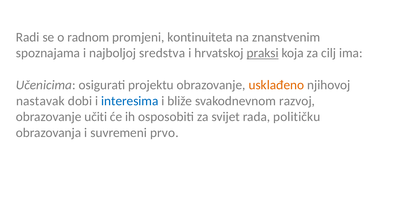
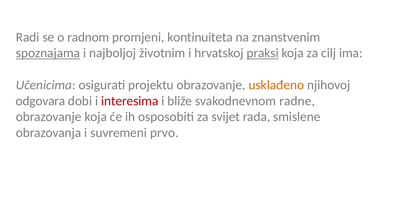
spoznajama underline: none -> present (48, 53)
sredstva: sredstva -> životnim (162, 53)
nastavak: nastavak -> odgovara (41, 101)
interesima colour: blue -> red (130, 101)
razvoj: razvoj -> radne (297, 101)
obrazovanje učiti: učiti -> koja (96, 117)
političku: političku -> smislene (297, 117)
